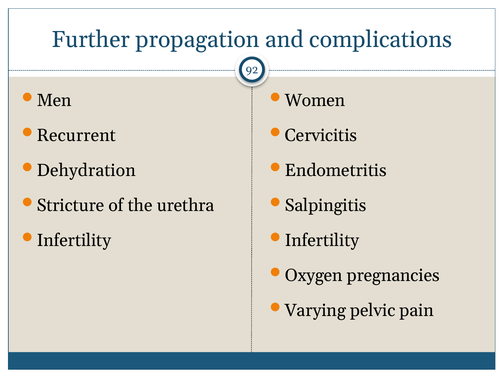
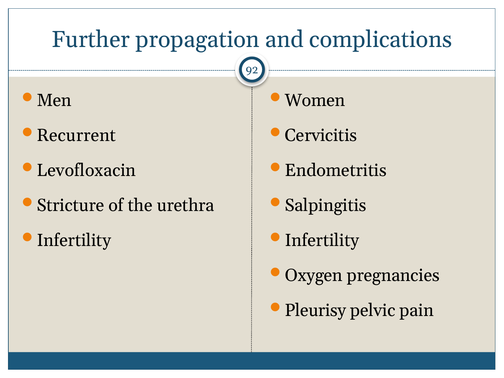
Dehydration: Dehydration -> Levofloxacin (86, 170)
Varying: Varying -> Pleurisy (315, 310)
